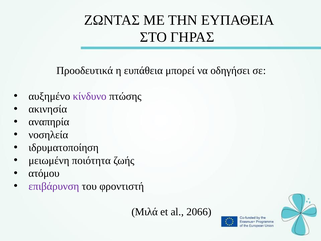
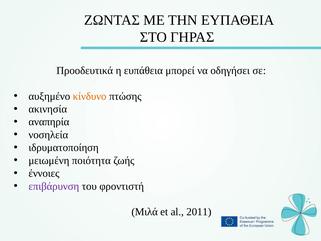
κίνδυνο colour: purple -> orange (90, 96)
ατόμου: ατόμου -> έννοιες (44, 173)
2066: 2066 -> 2011 (199, 212)
